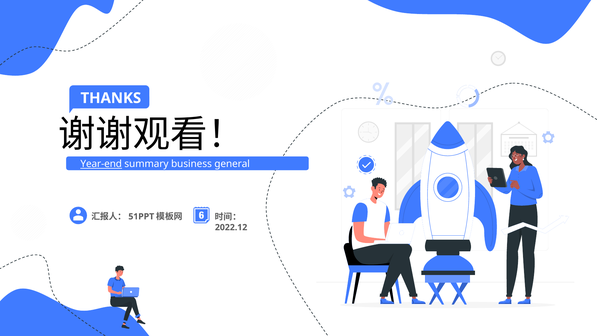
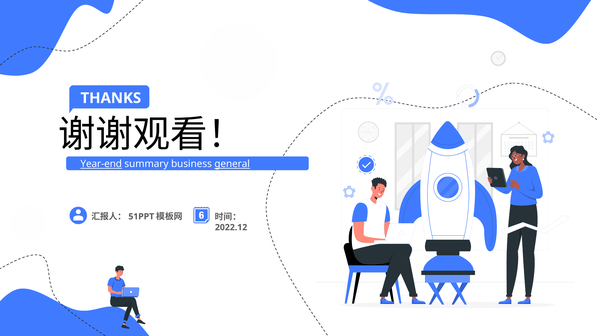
general underline: none -> present (232, 164)
